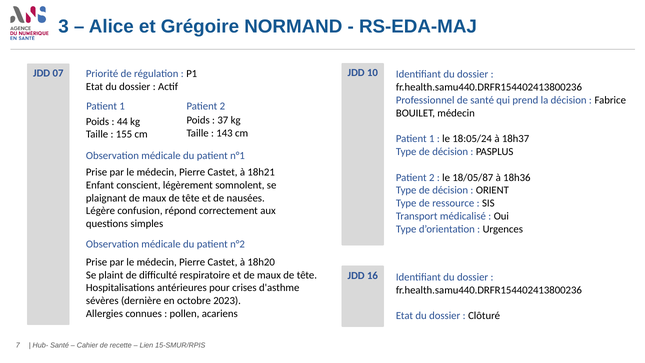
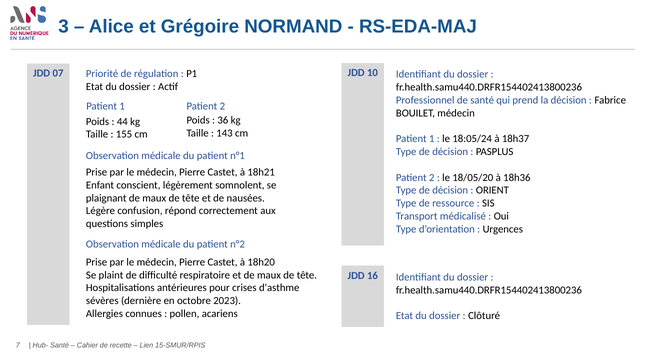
37: 37 -> 36 (223, 120)
18/05/87: 18/05/87 -> 18/05/20 (473, 177)
